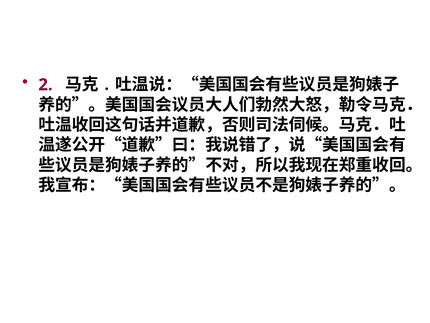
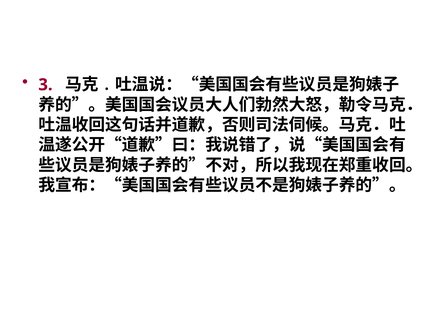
2: 2 -> 3 (45, 85)
